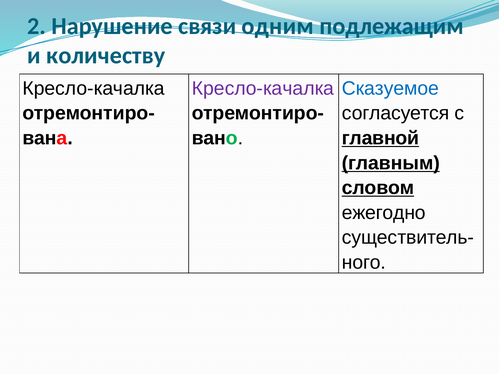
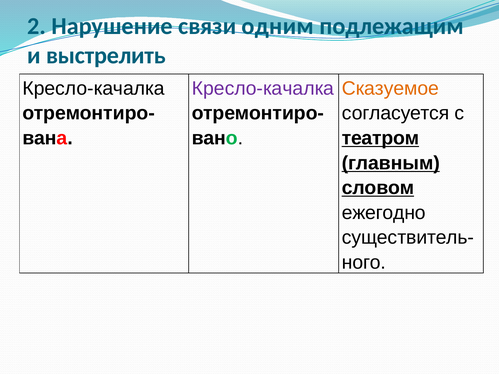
количеству: количеству -> выстрелить (106, 56)
Сказуемое colour: blue -> orange (390, 88)
главной: главной -> театром (380, 138)
